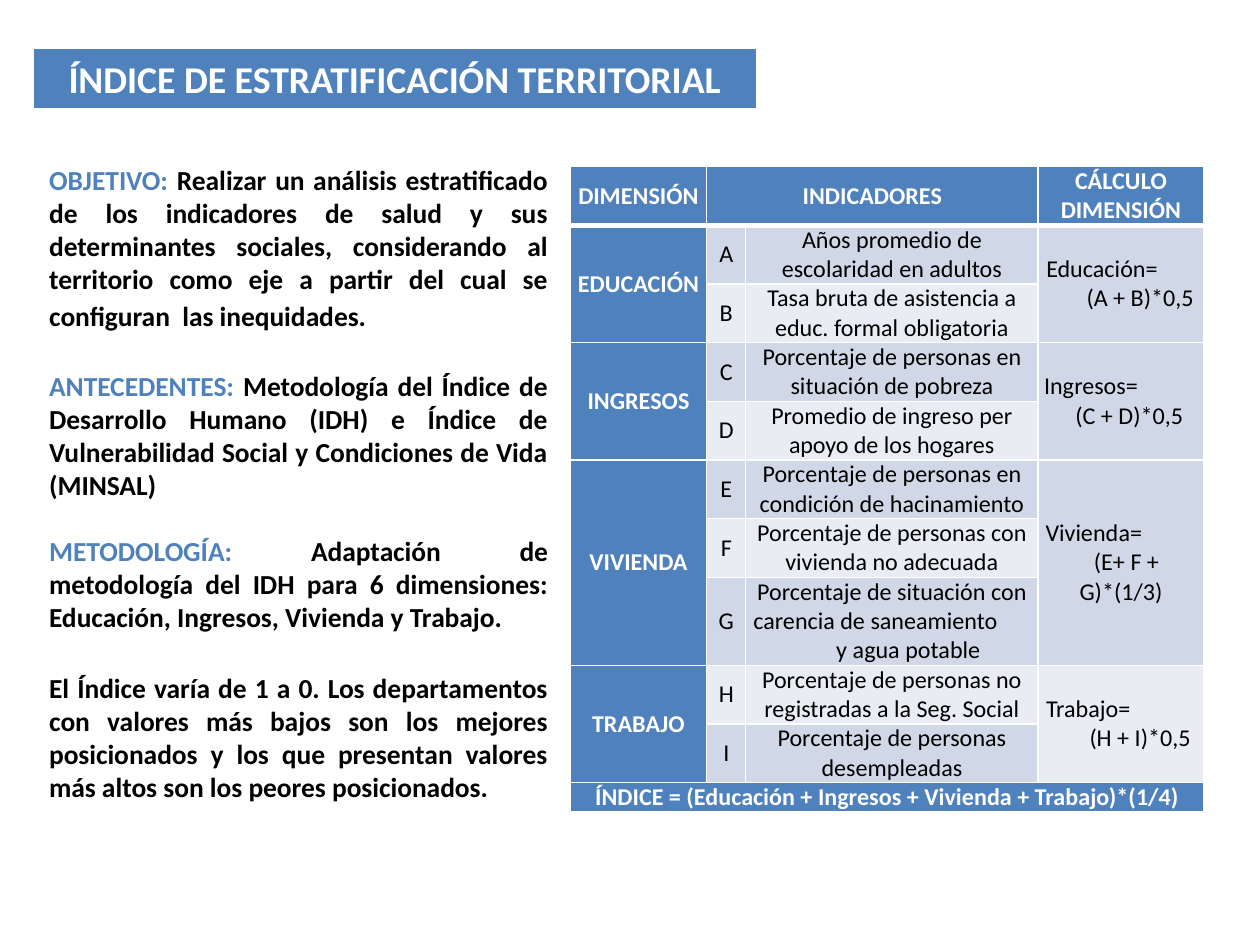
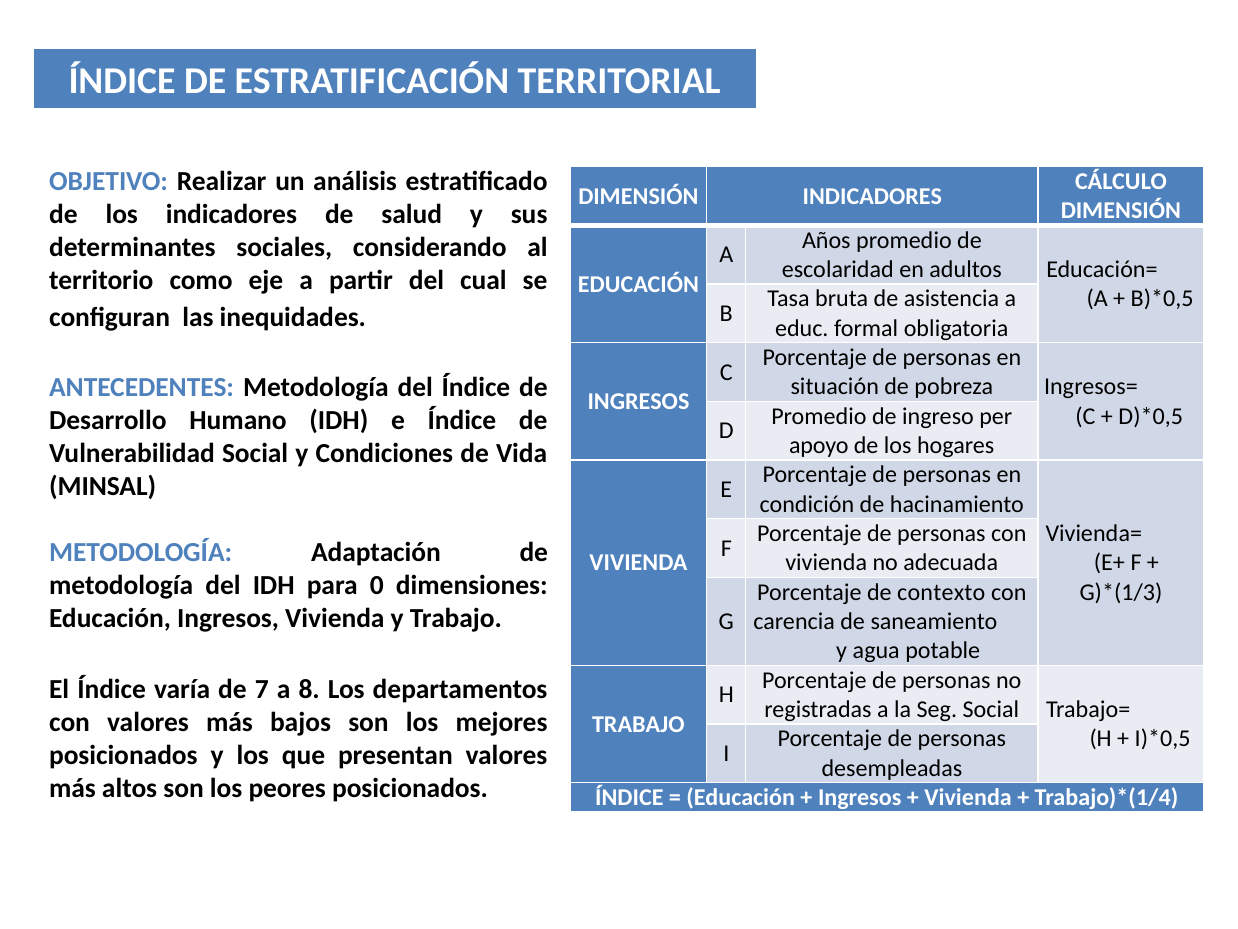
6: 6 -> 0 (377, 586)
de situación: situación -> contexto (941, 592)
1: 1 -> 7 (262, 689)
0: 0 -> 8 (309, 689)
